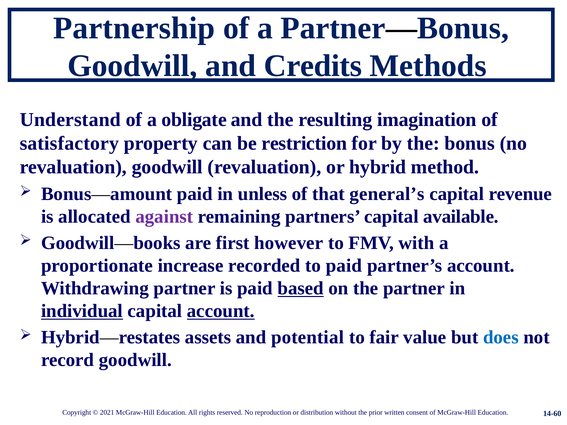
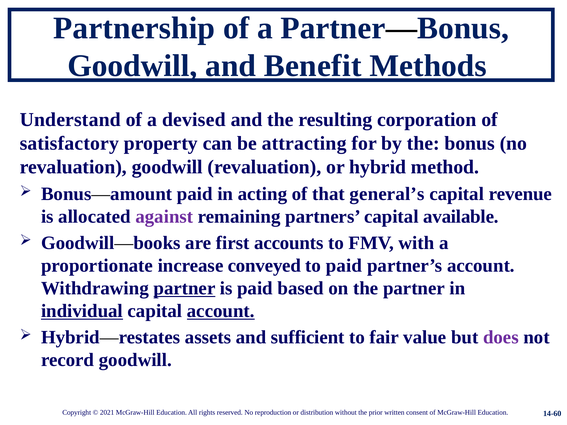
Credits: Credits -> Benefit (313, 66)
obligate: obligate -> devised (194, 120)
imagination: imagination -> corporation (427, 120)
restriction: restriction -> attracting (304, 144)
unless: unless -> acting (262, 194)
however: however -> accounts (289, 243)
recorded: recorded -> conveyed (264, 266)
partner underline: none -> present (184, 288)
based underline: present -> none (301, 288)
potential: potential -> sufficient (308, 338)
does colour: blue -> purple (501, 338)
